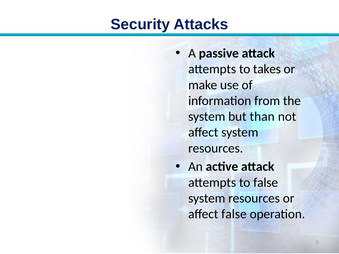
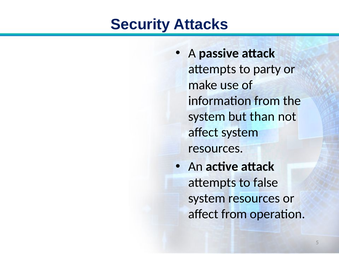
takes: takes -> party (267, 69)
affect false: false -> from (234, 214)
